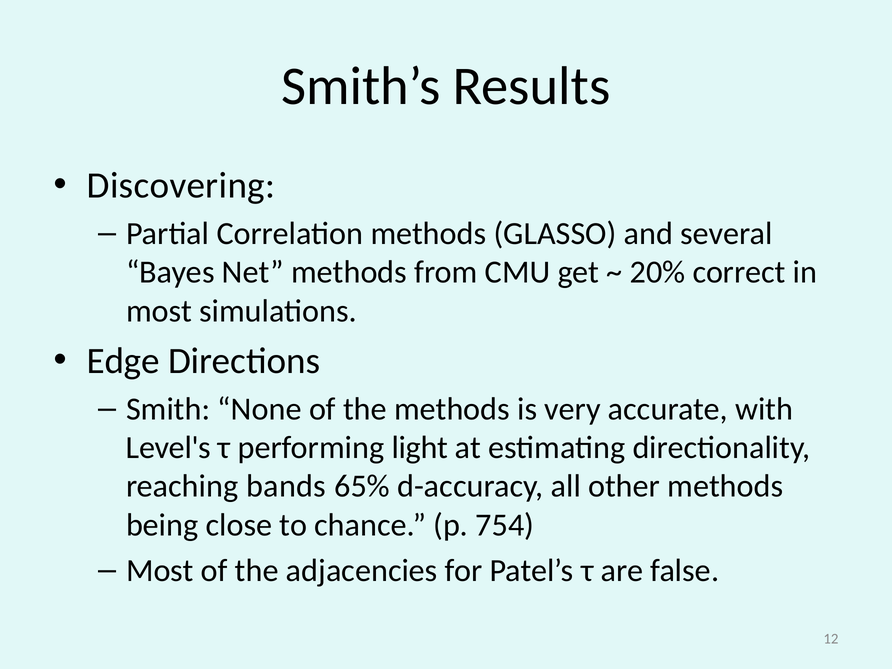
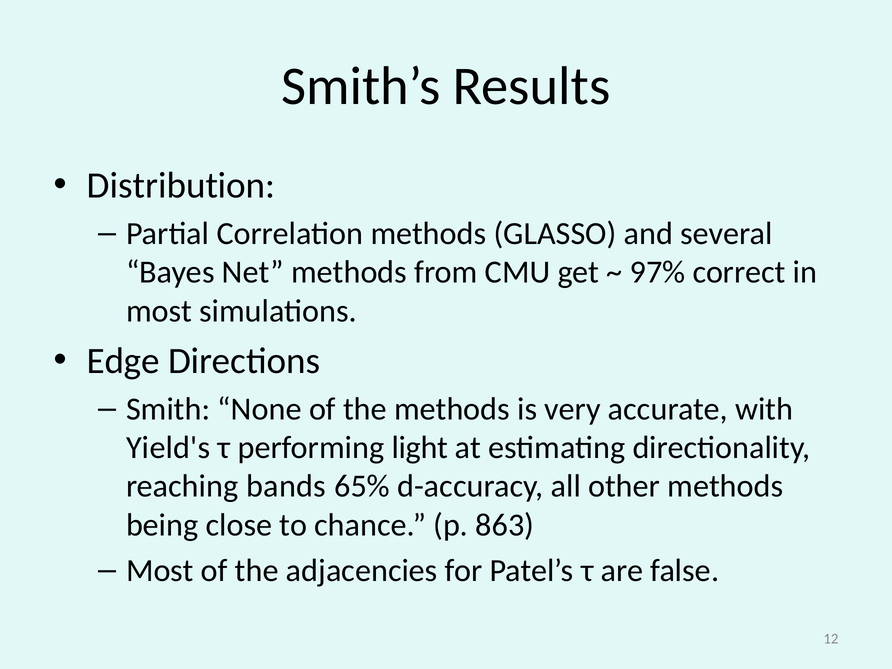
Discovering: Discovering -> Distribution (181, 185)
20%: 20% -> 97% (658, 272)
Level's: Level's -> Yield's (168, 448)
754: 754 -> 863 (505, 525)
